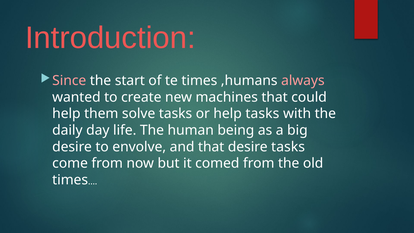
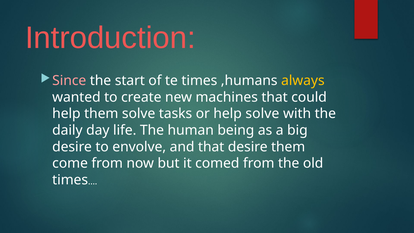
always colour: pink -> yellow (303, 81)
help tasks: tasks -> solve (262, 114)
desire tasks: tasks -> them (288, 147)
